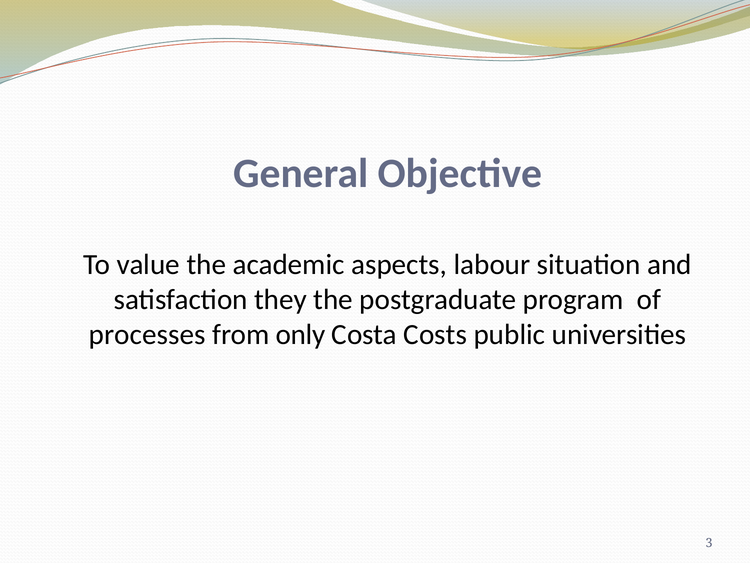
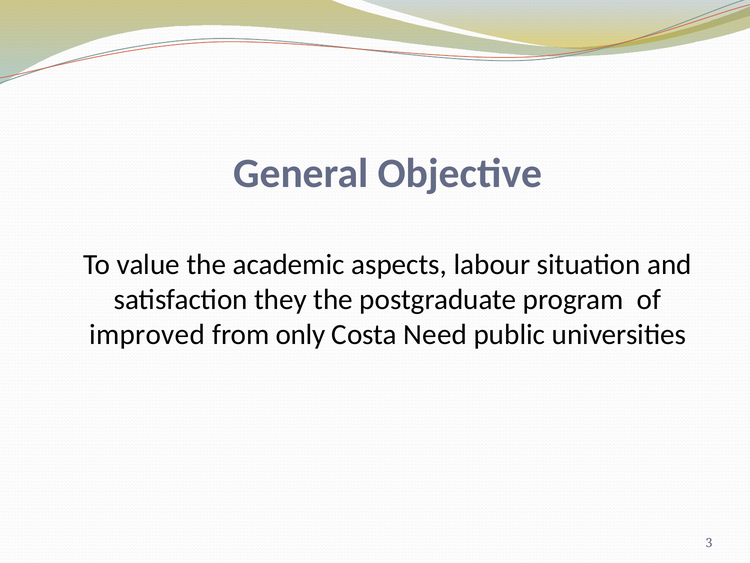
processes: processes -> improved (147, 334)
Costs: Costs -> Need (435, 334)
